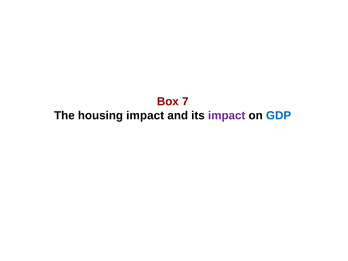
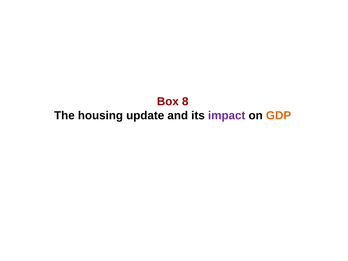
7: 7 -> 8 (185, 102)
housing impact: impact -> update (145, 116)
GDP colour: blue -> orange (279, 116)
